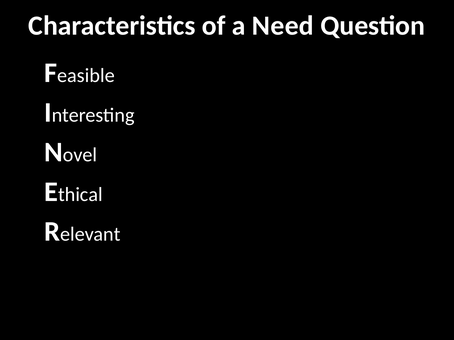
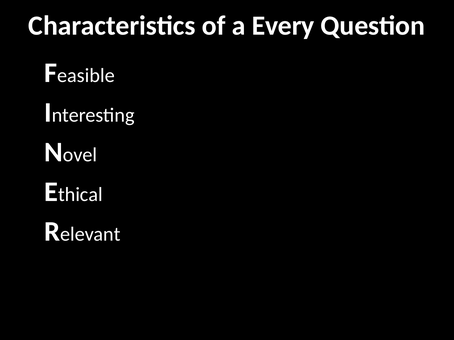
Need: Need -> Every (283, 26)
